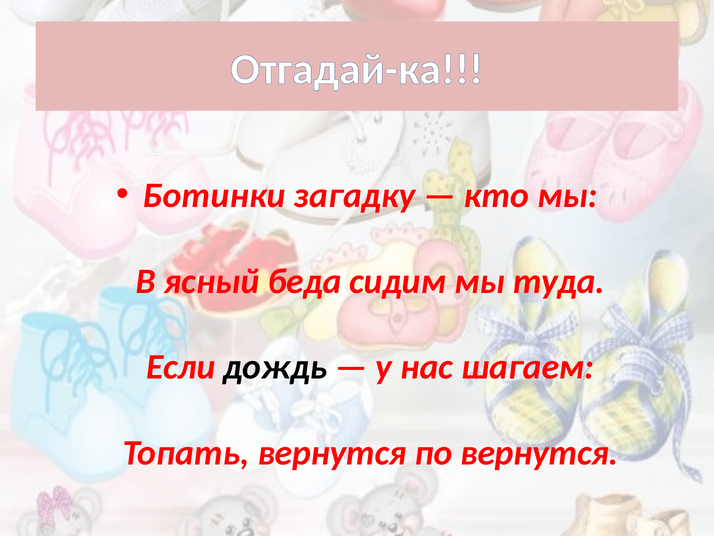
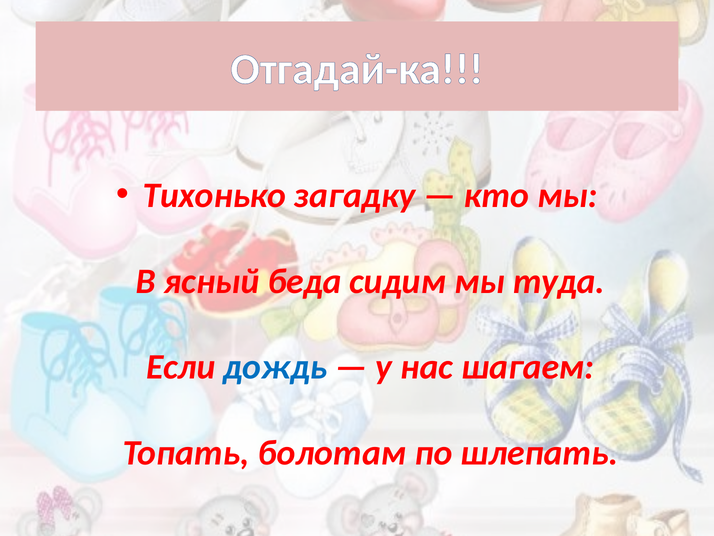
Ботинки: Ботинки -> Тихонько (214, 195)
дождь colour: black -> blue (275, 367)
Топать вернутся: вернутся -> болотам (332, 452)
по вернутся: вернутся -> шлепать (539, 452)
